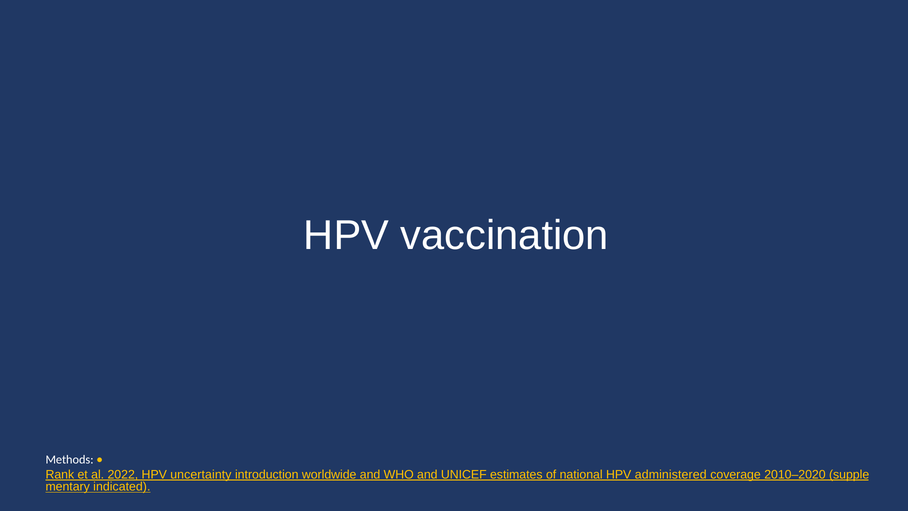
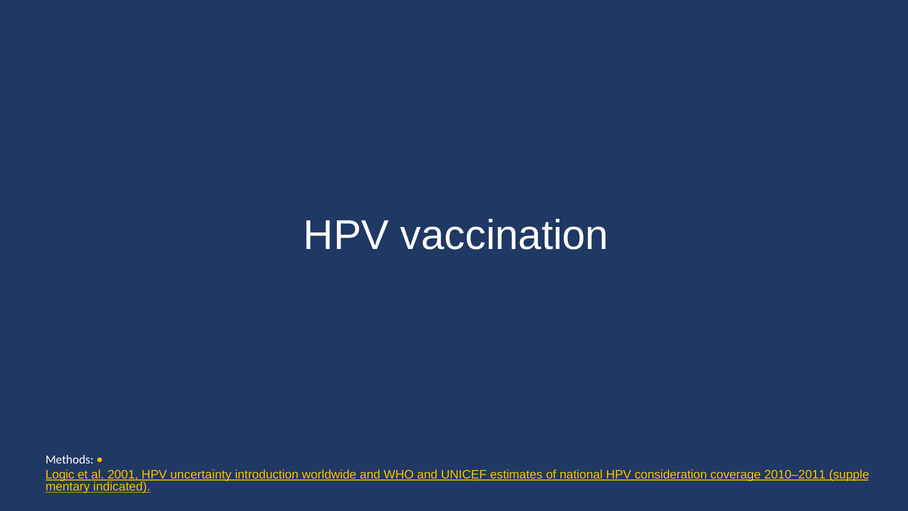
Rank: Rank -> Logic (60, 474)
2022: 2022 -> 2001 (123, 474)
administered: administered -> consideration (671, 474)
2010–2020: 2010–2020 -> 2010–2011 (795, 474)
